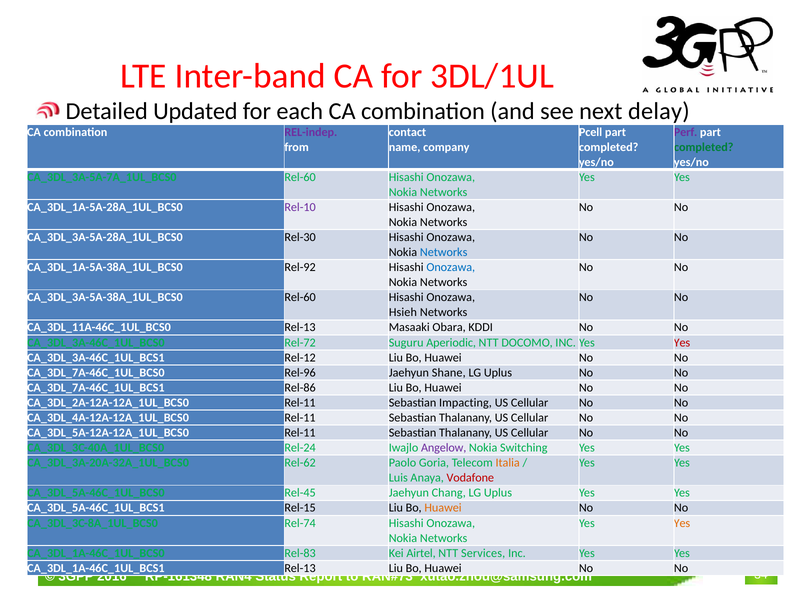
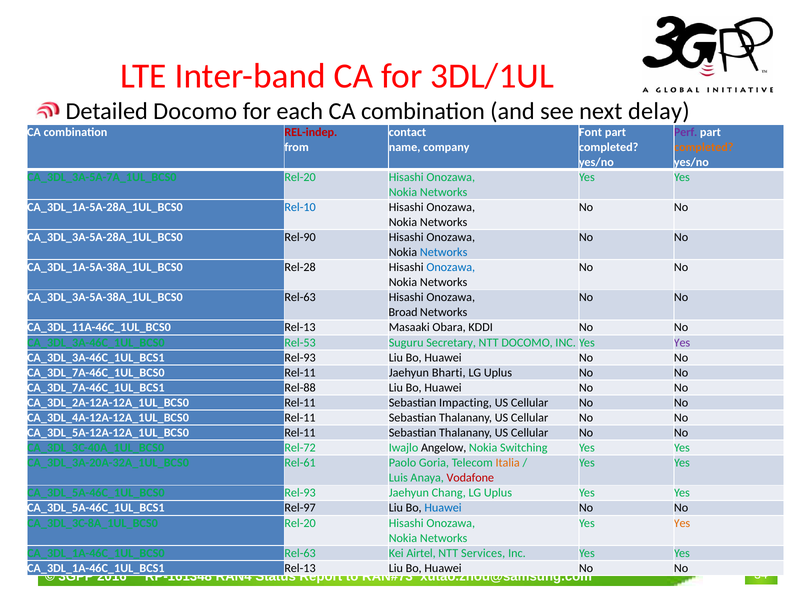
Detailed Updated: Updated -> Docomo (195, 111)
REL-indep colour: purple -> red (311, 132)
Pcell: Pcell -> Font (590, 132)
completed colour: green -> orange (704, 147)
Rel-60: Rel-60 -> Rel-20 (300, 177)
Rel-10 colour: purple -> blue (300, 207)
Rel-30: Rel-30 -> Rel-90 (300, 237)
Rel-92: Rel-92 -> Rel-28 (300, 267)
Rel-60: Rel-60 -> Rel-63 (300, 297)
Hsieh: Hsieh -> Broad (403, 312)
Rel-72: Rel-72 -> Rel-53 (300, 343)
Aperiodic: Aperiodic -> Secretary (451, 343)
Yes colour: red -> purple (682, 343)
Rel-12: Rel-12 -> Rel-93 (300, 358)
Rel-96: Rel-96 -> Rel-11 (300, 373)
Shane: Shane -> Bharti (449, 373)
Rel-86: Rel-86 -> Rel-88 (300, 388)
Rel-24: Rel-24 -> Rel-72 (300, 448)
Angelow colour: purple -> black (444, 448)
Rel-62: Rel-62 -> Rel-61 (300, 463)
Rel-45: Rel-45 -> Rel-93 (300, 493)
Rel-15: Rel-15 -> Rel-97 (300, 508)
Huawei colour: orange -> blue (443, 508)
Rel-74: Rel-74 -> Rel-20 (300, 523)
Rel-83: Rel-83 -> Rel-63 (300, 553)
